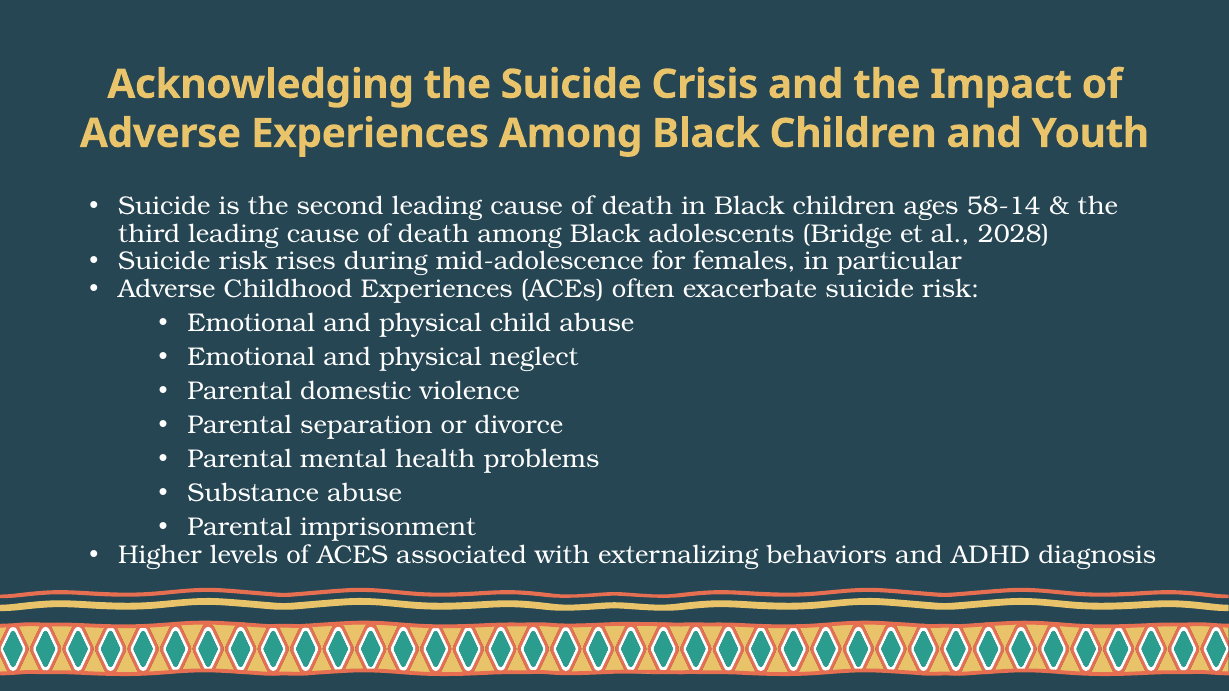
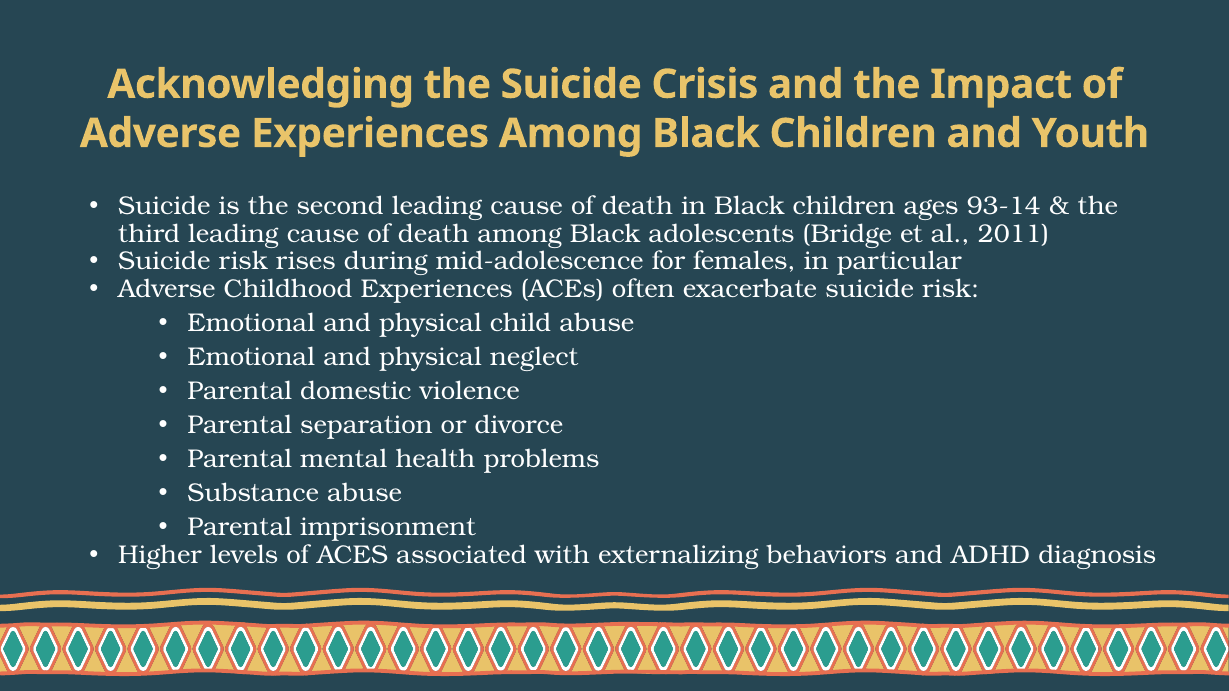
58-14: 58-14 -> 93-14 (1004, 206)
2028: 2028 -> 2011 (1014, 234)
